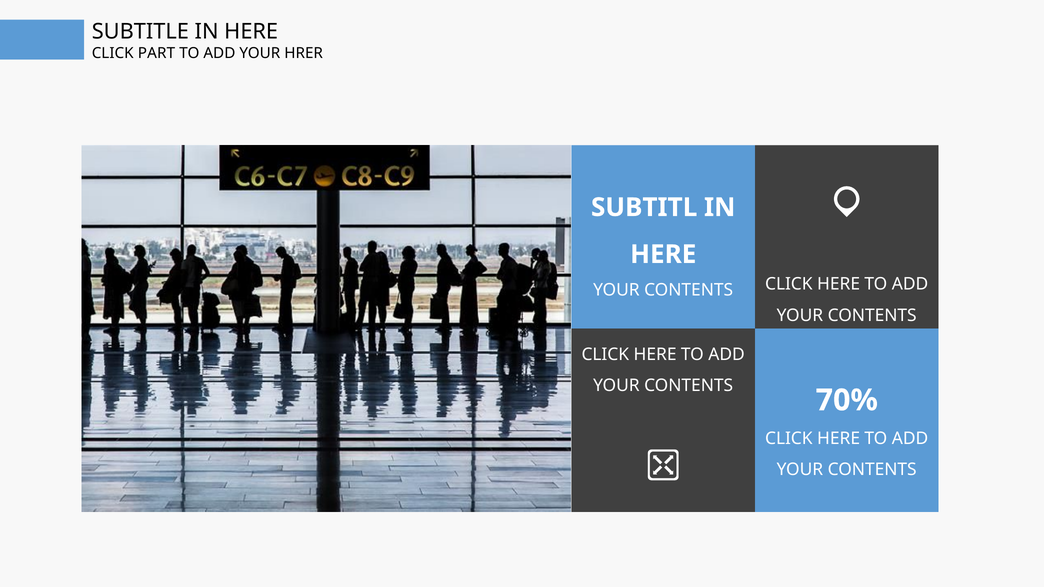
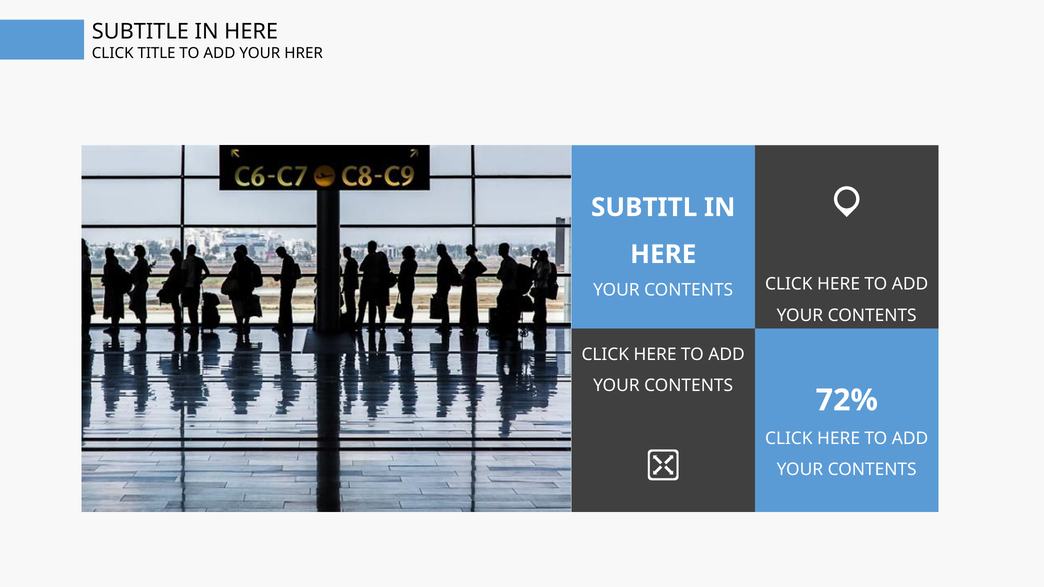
PART: PART -> TITLE (157, 53)
70%: 70% -> 72% (847, 400)
